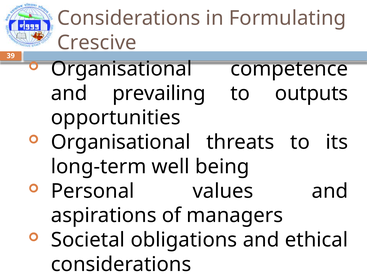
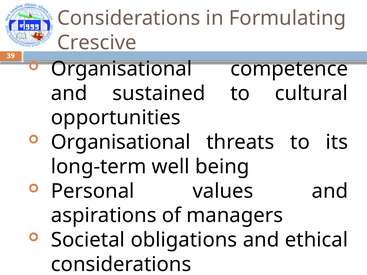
prevailing: prevailing -> sustained (159, 93)
outputs: outputs -> cultural (311, 93)
